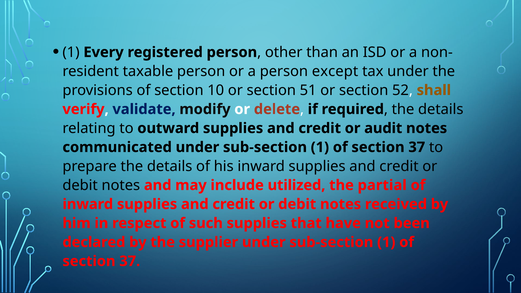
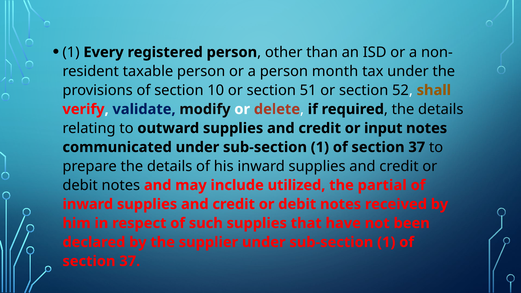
except: except -> month (335, 71)
audit: audit -> input (383, 128)
